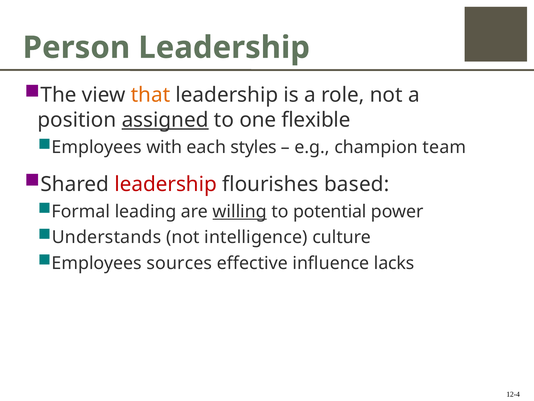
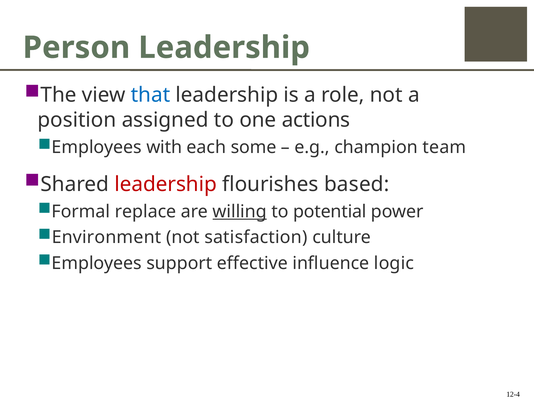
that colour: orange -> blue (151, 95)
assigned underline: present -> none (165, 120)
flexible: flexible -> actions (316, 120)
styles: styles -> some (254, 147)
leading: leading -> replace (146, 211)
Understands: Understands -> Environment (107, 237)
intelligence: intelligence -> satisfaction (256, 237)
sources: sources -> support (179, 263)
lacks: lacks -> logic (394, 263)
